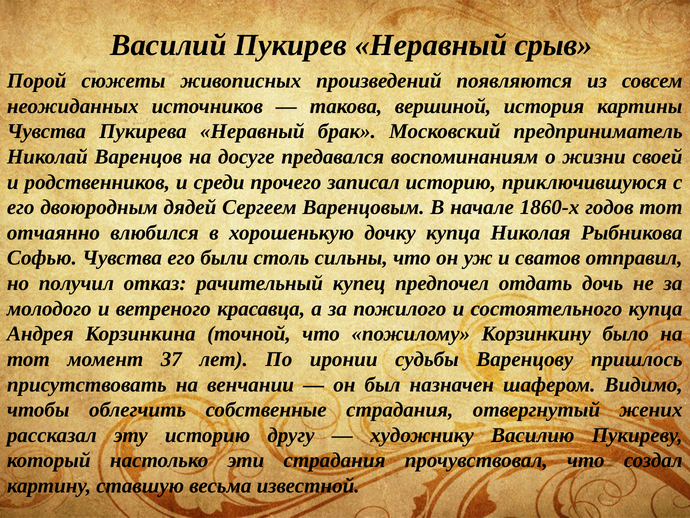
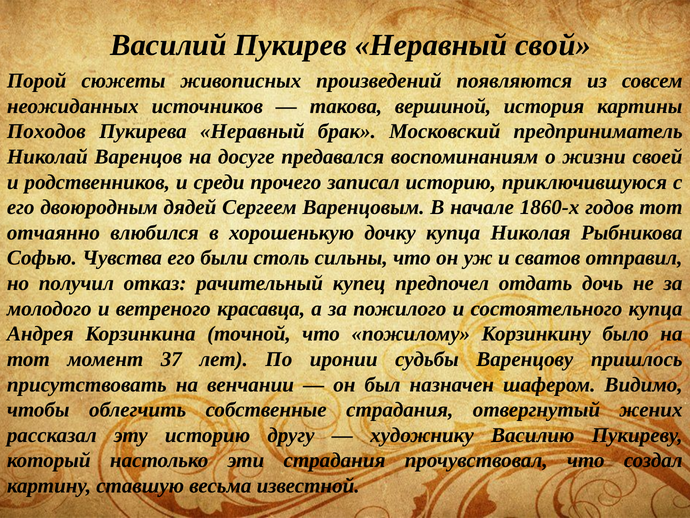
срыв: срыв -> свой (553, 45)
Чувства: Чувства -> Походов (46, 131)
